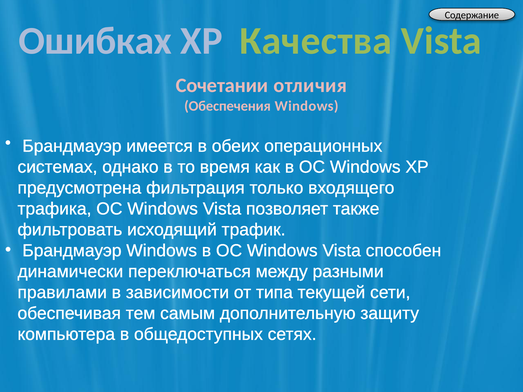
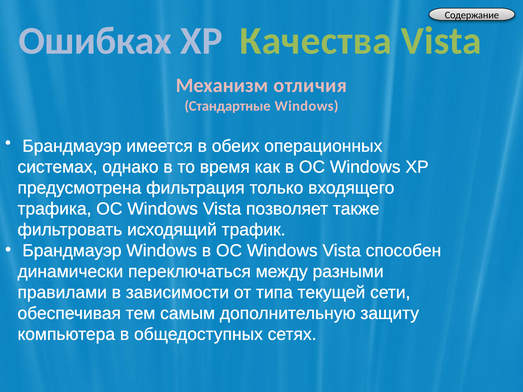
Сочетании: Сочетании -> Механизм (222, 86)
Обеспечения: Обеспечения -> Стандартные (228, 106)
